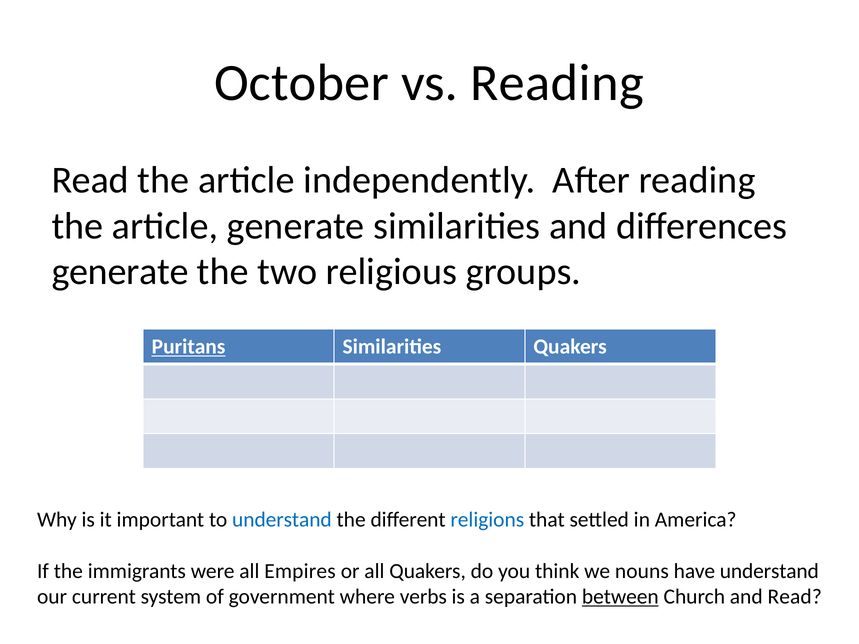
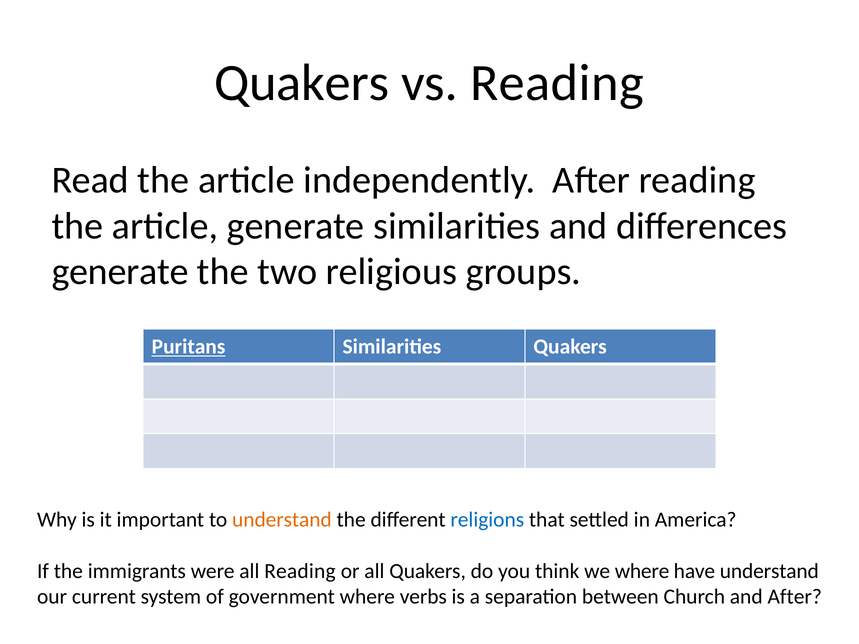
October: October -> Quakers (302, 83)
understand colour: blue -> orange (282, 520)
all Empires: Empires -> Reading (300, 571)
we nouns: nouns -> where (642, 571)
between underline: present -> none (620, 597)
and Read: Read -> After (795, 597)
